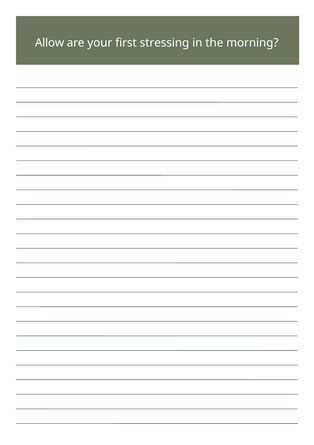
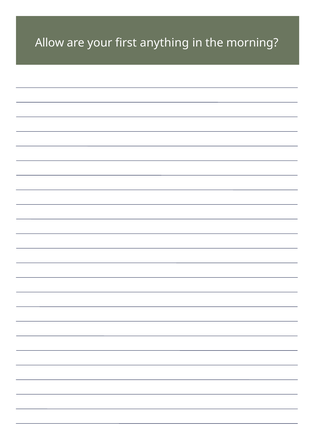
stressing: stressing -> anything (164, 43)
